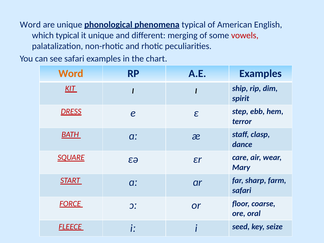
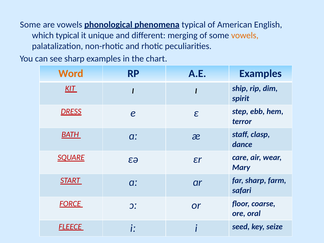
Word: Word -> Some (30, 25)
are unique: unique -> vowels (70, 25)
vowels colour: red -> orange (245, 35)
see safari: safari -> sharp (74, 59)
